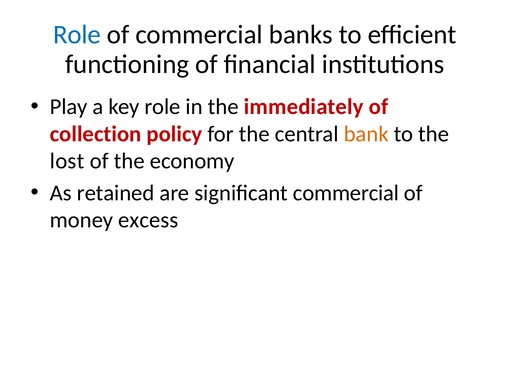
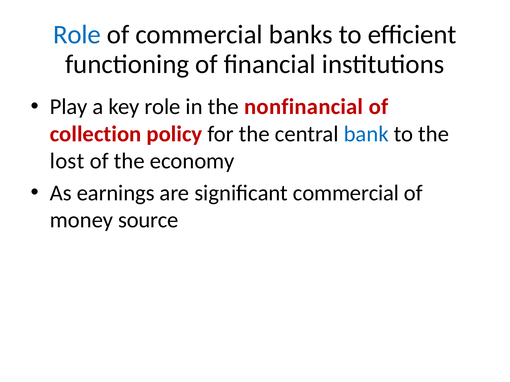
immediately: immediately -> nonfinancial (304, 107)
bank colour: orange -> blue (366, 134)
retained: retained -> earnings (116, 193)
excess: excess -> source (148, 220)
